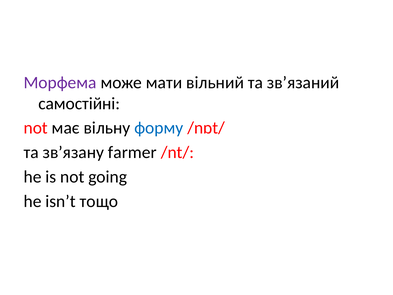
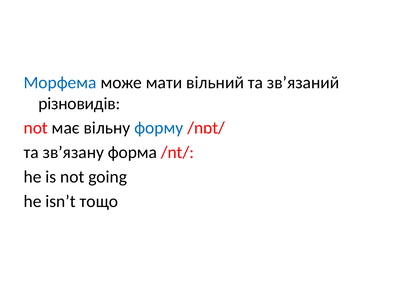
Морфема colour: purple -> blue (60, 82)
самостійні: самостійні -> різновидів (79, 103)
farmer: farmer -> форма (132, 152)
